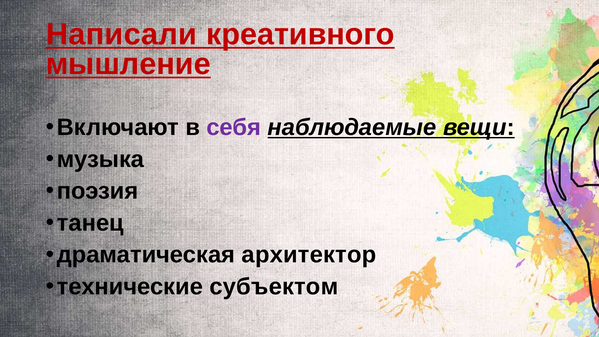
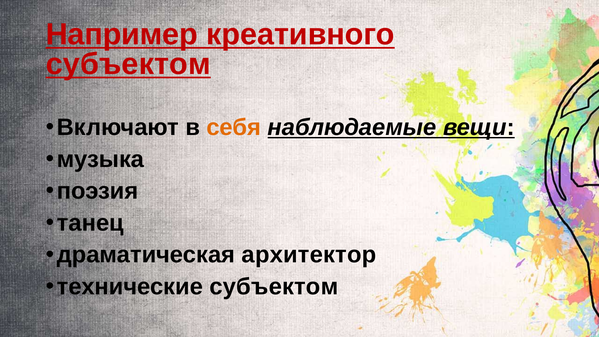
Написали: Написали -> Например (122, 34)
мышление: мышление -> субъектом (128, 64)
себя colour: purple -> orange (234, 127)
